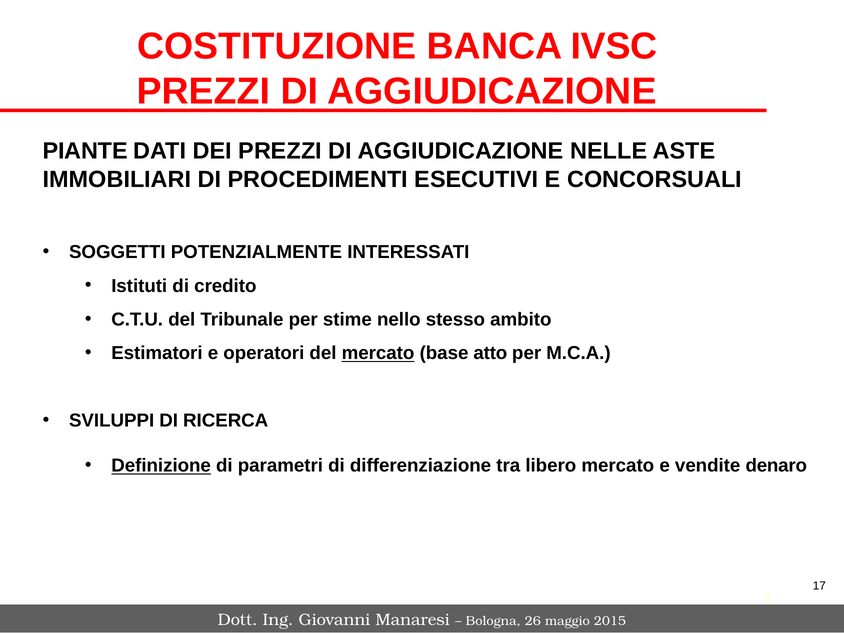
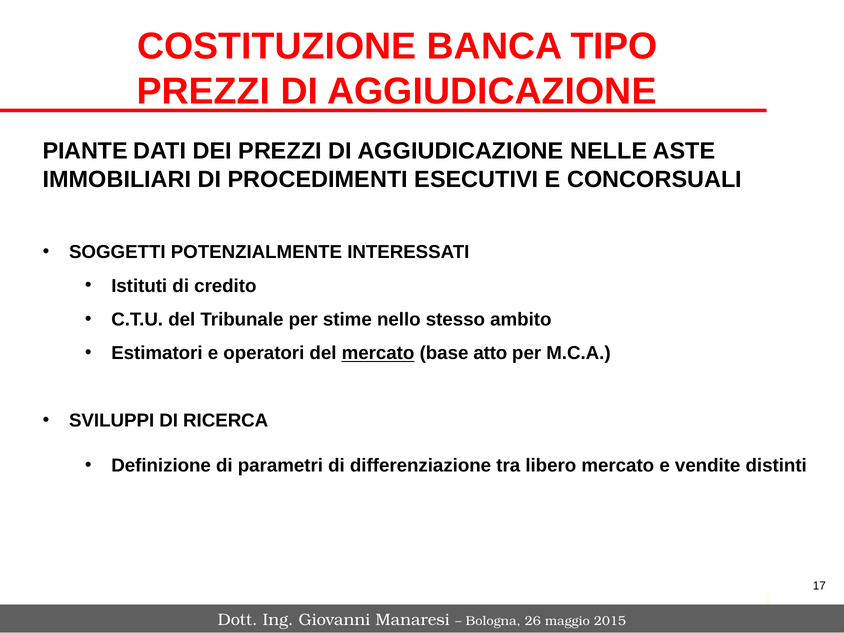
IVSC: IVSC -> TIPO (614, 46)
Definizione underline: present -> none (161, 466)
denaro: denaro -> distinti (776, 466)
